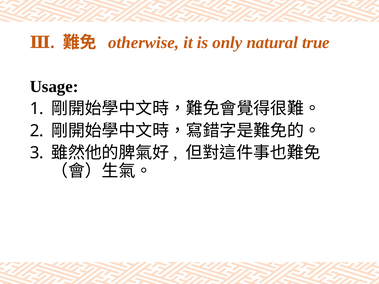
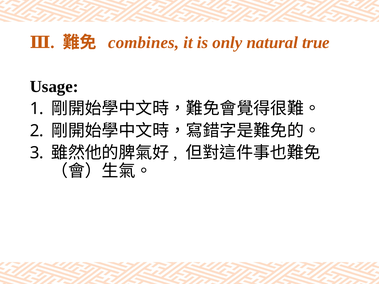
otherwise: otherwise -> combines (144, 42)
